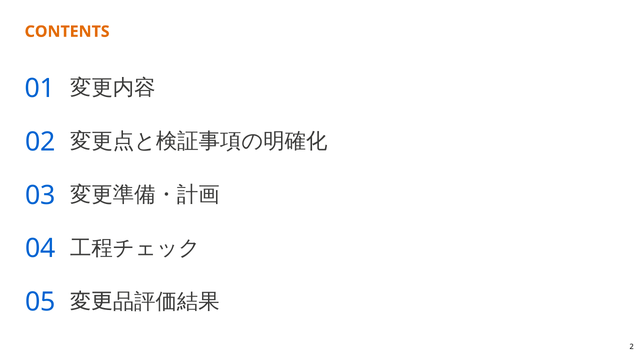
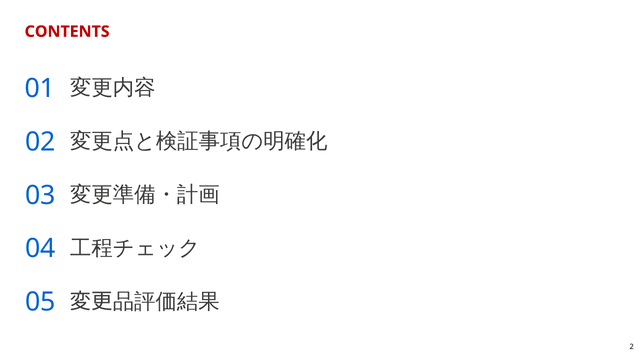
CONTENTS colour: orange -> red (67, 32)
